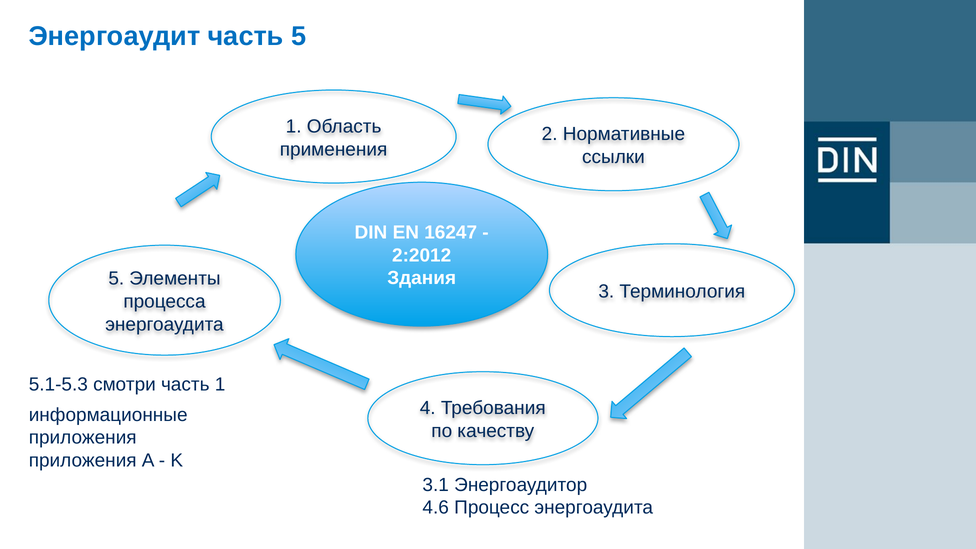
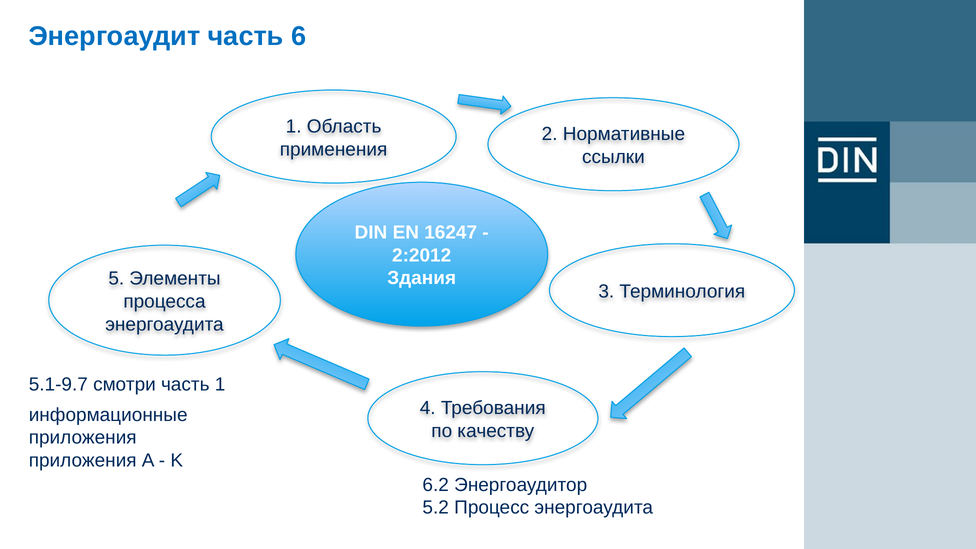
часть 5: 5 -> 6 (299, 36)
5.1-5.3: 5.1-5.3 -> 5.1-9.7 (58, 384)
3.1: 3.1 -> 6.2 (436, 485)
4.6: 4.6 -> 5.2 (436, 508)
